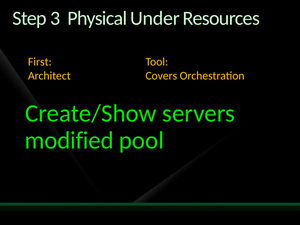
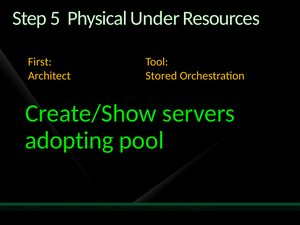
3: 3 -> 5 (55, 18)
Covers: Covers -> Stored (161, 76)
modified: modified -> adopting (69, 140)
